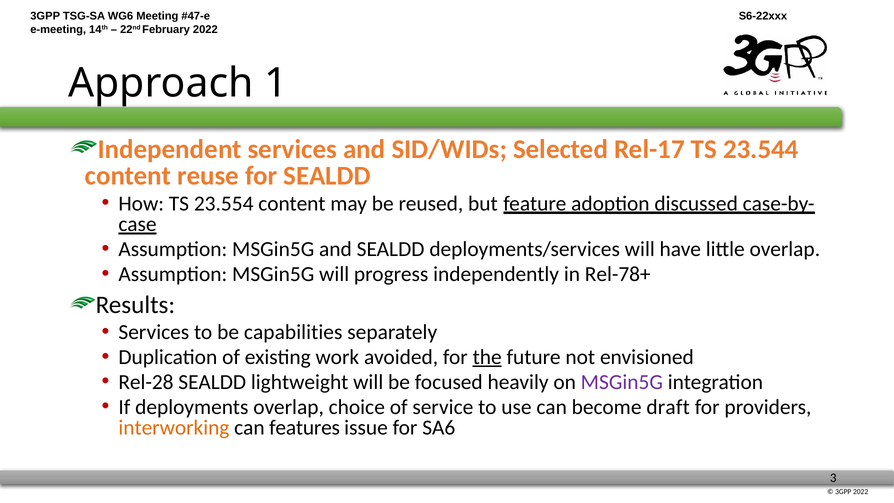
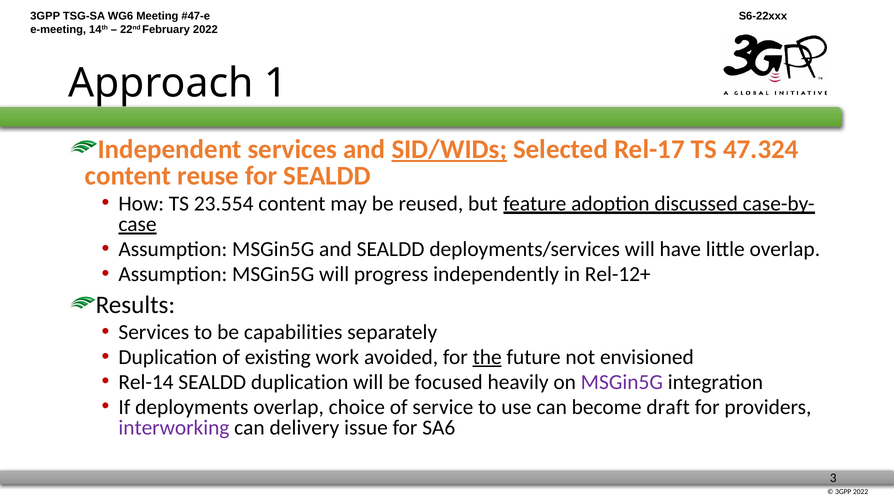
SID/WIDs underline: none -> present (449, 149)
23.544: 23.544 -> 47.324 (761, 149)
Rel-78+: Rel-78+ -> Rel-12+ (618, 274)
Rel-28: Rel-28 -> Rel-14 (146, 382)
SEALDD lightweight: lightweight -> duplication (300, 382)
interworking colour: orange -> purple (174, 428)
features: features -> delivery (304, 428)
